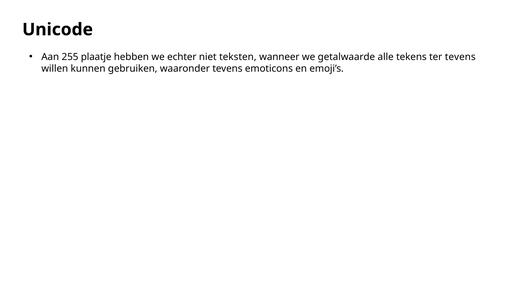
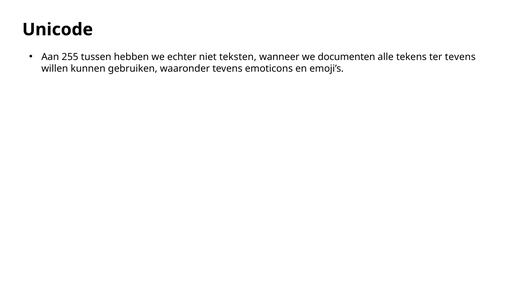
plaatje: plaatje -> tussen (96, 57)
getalwaarde: getalwaarde -> documenten (346, 57)
